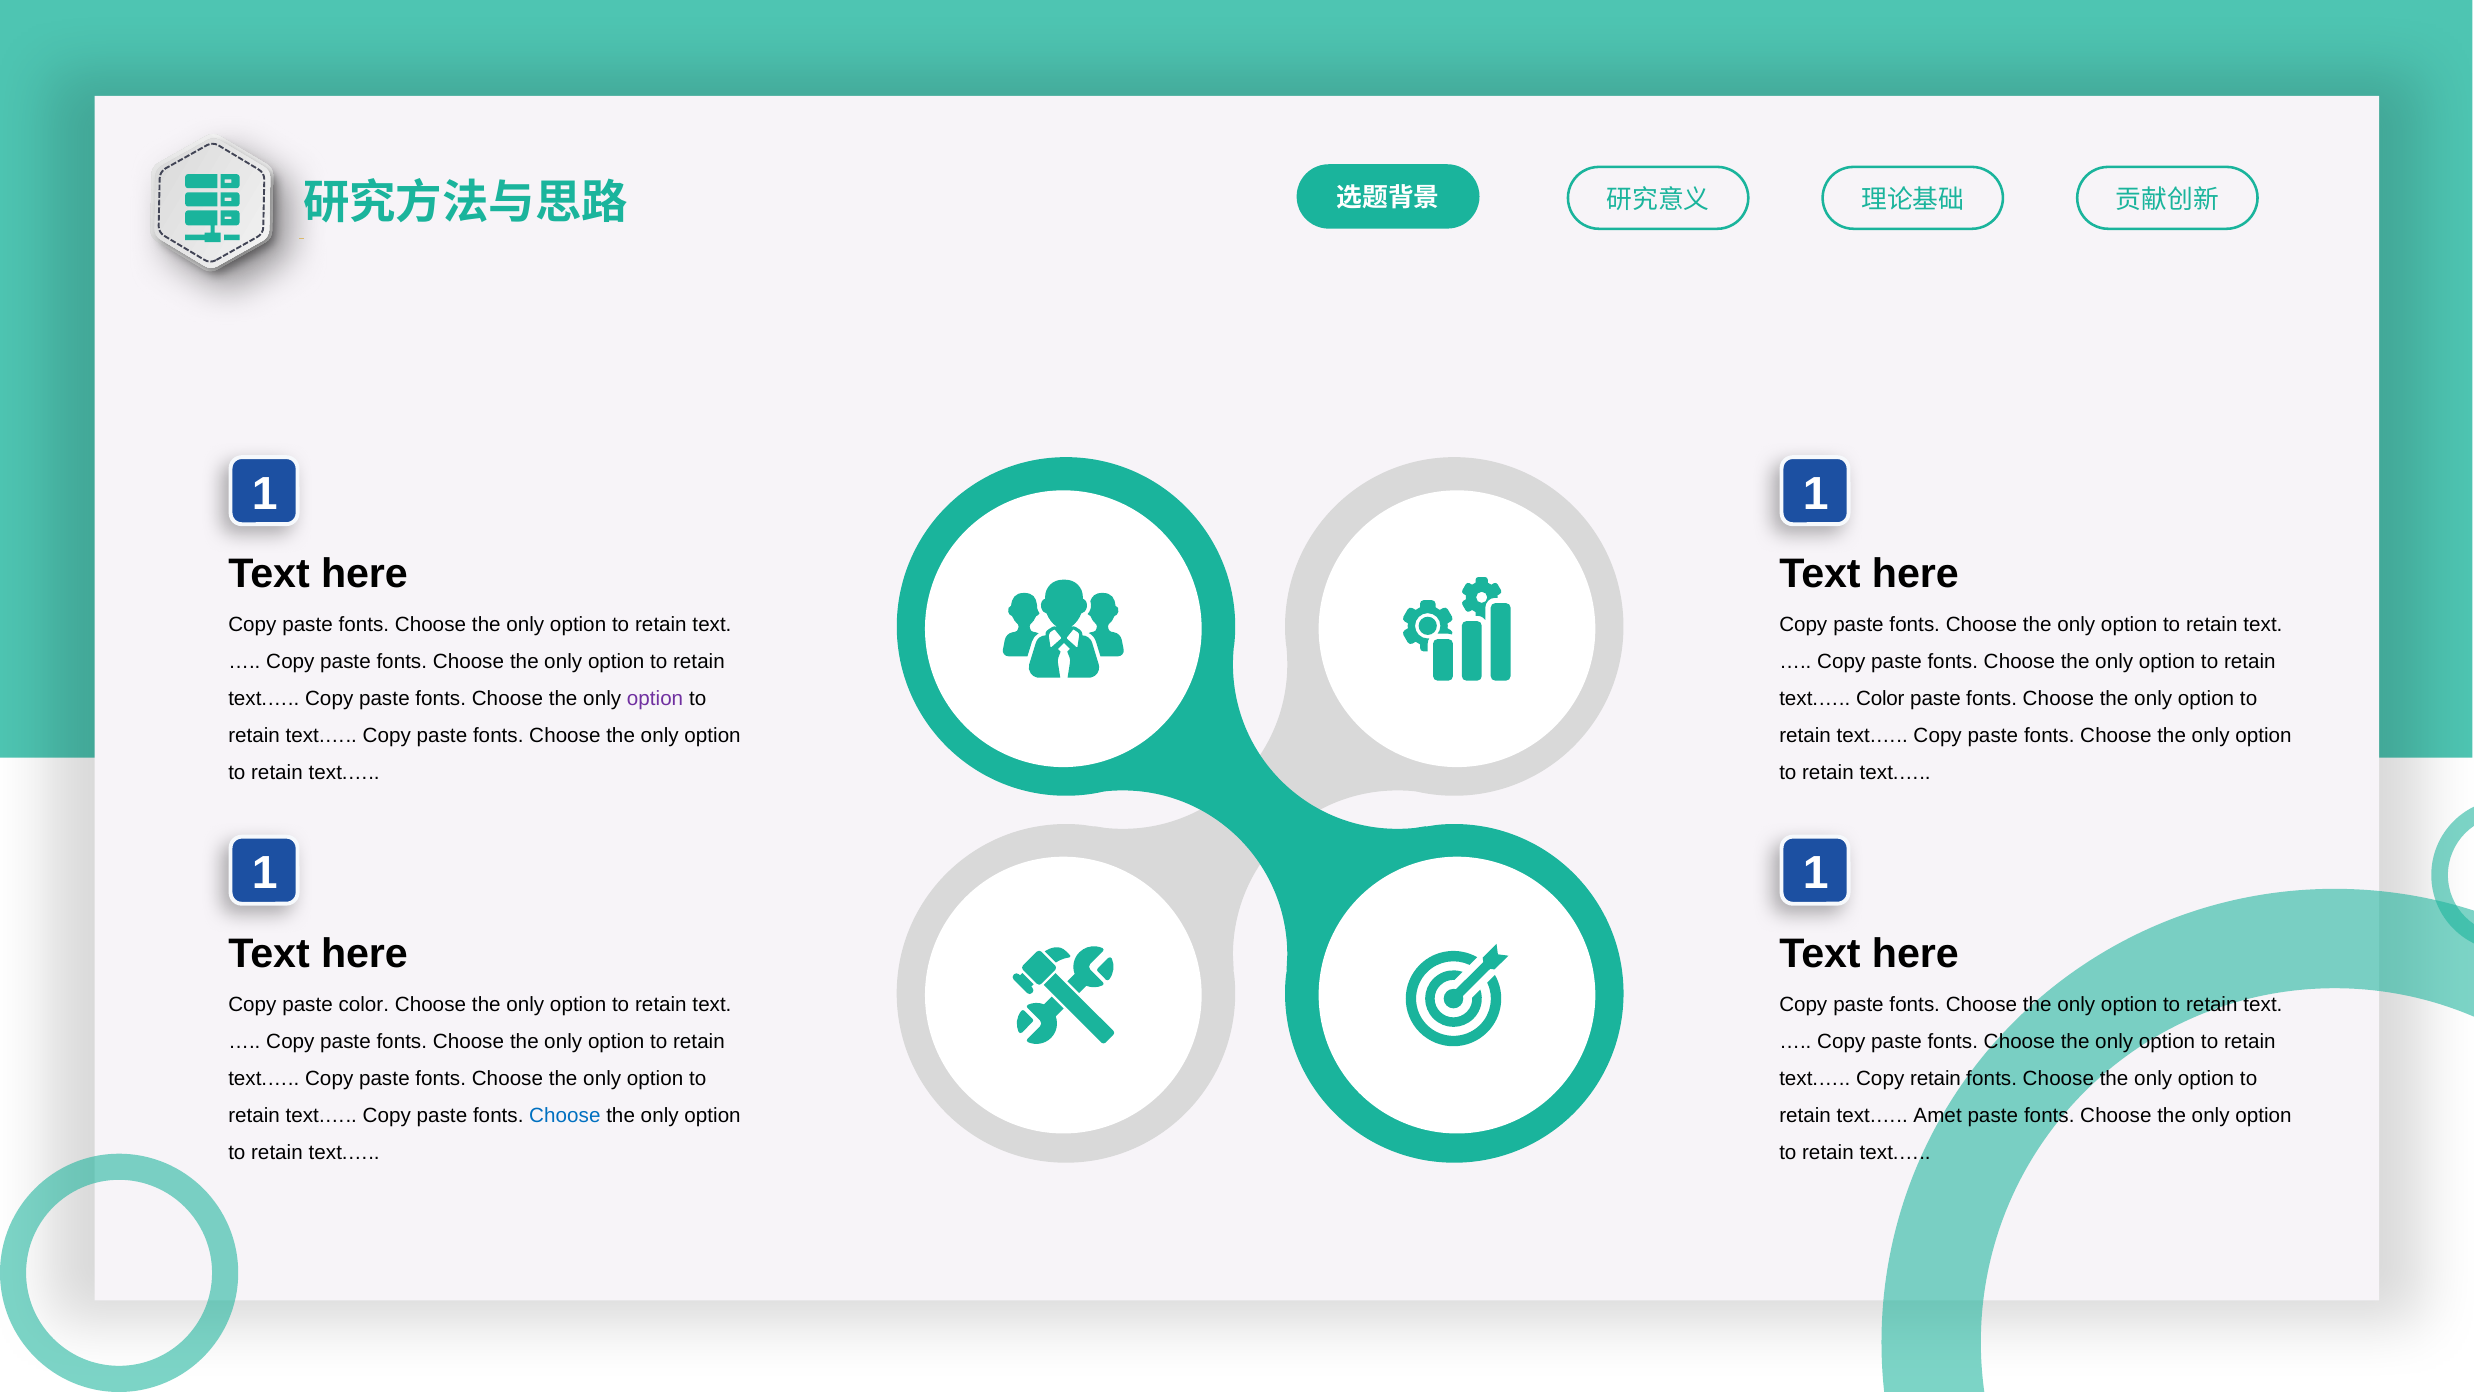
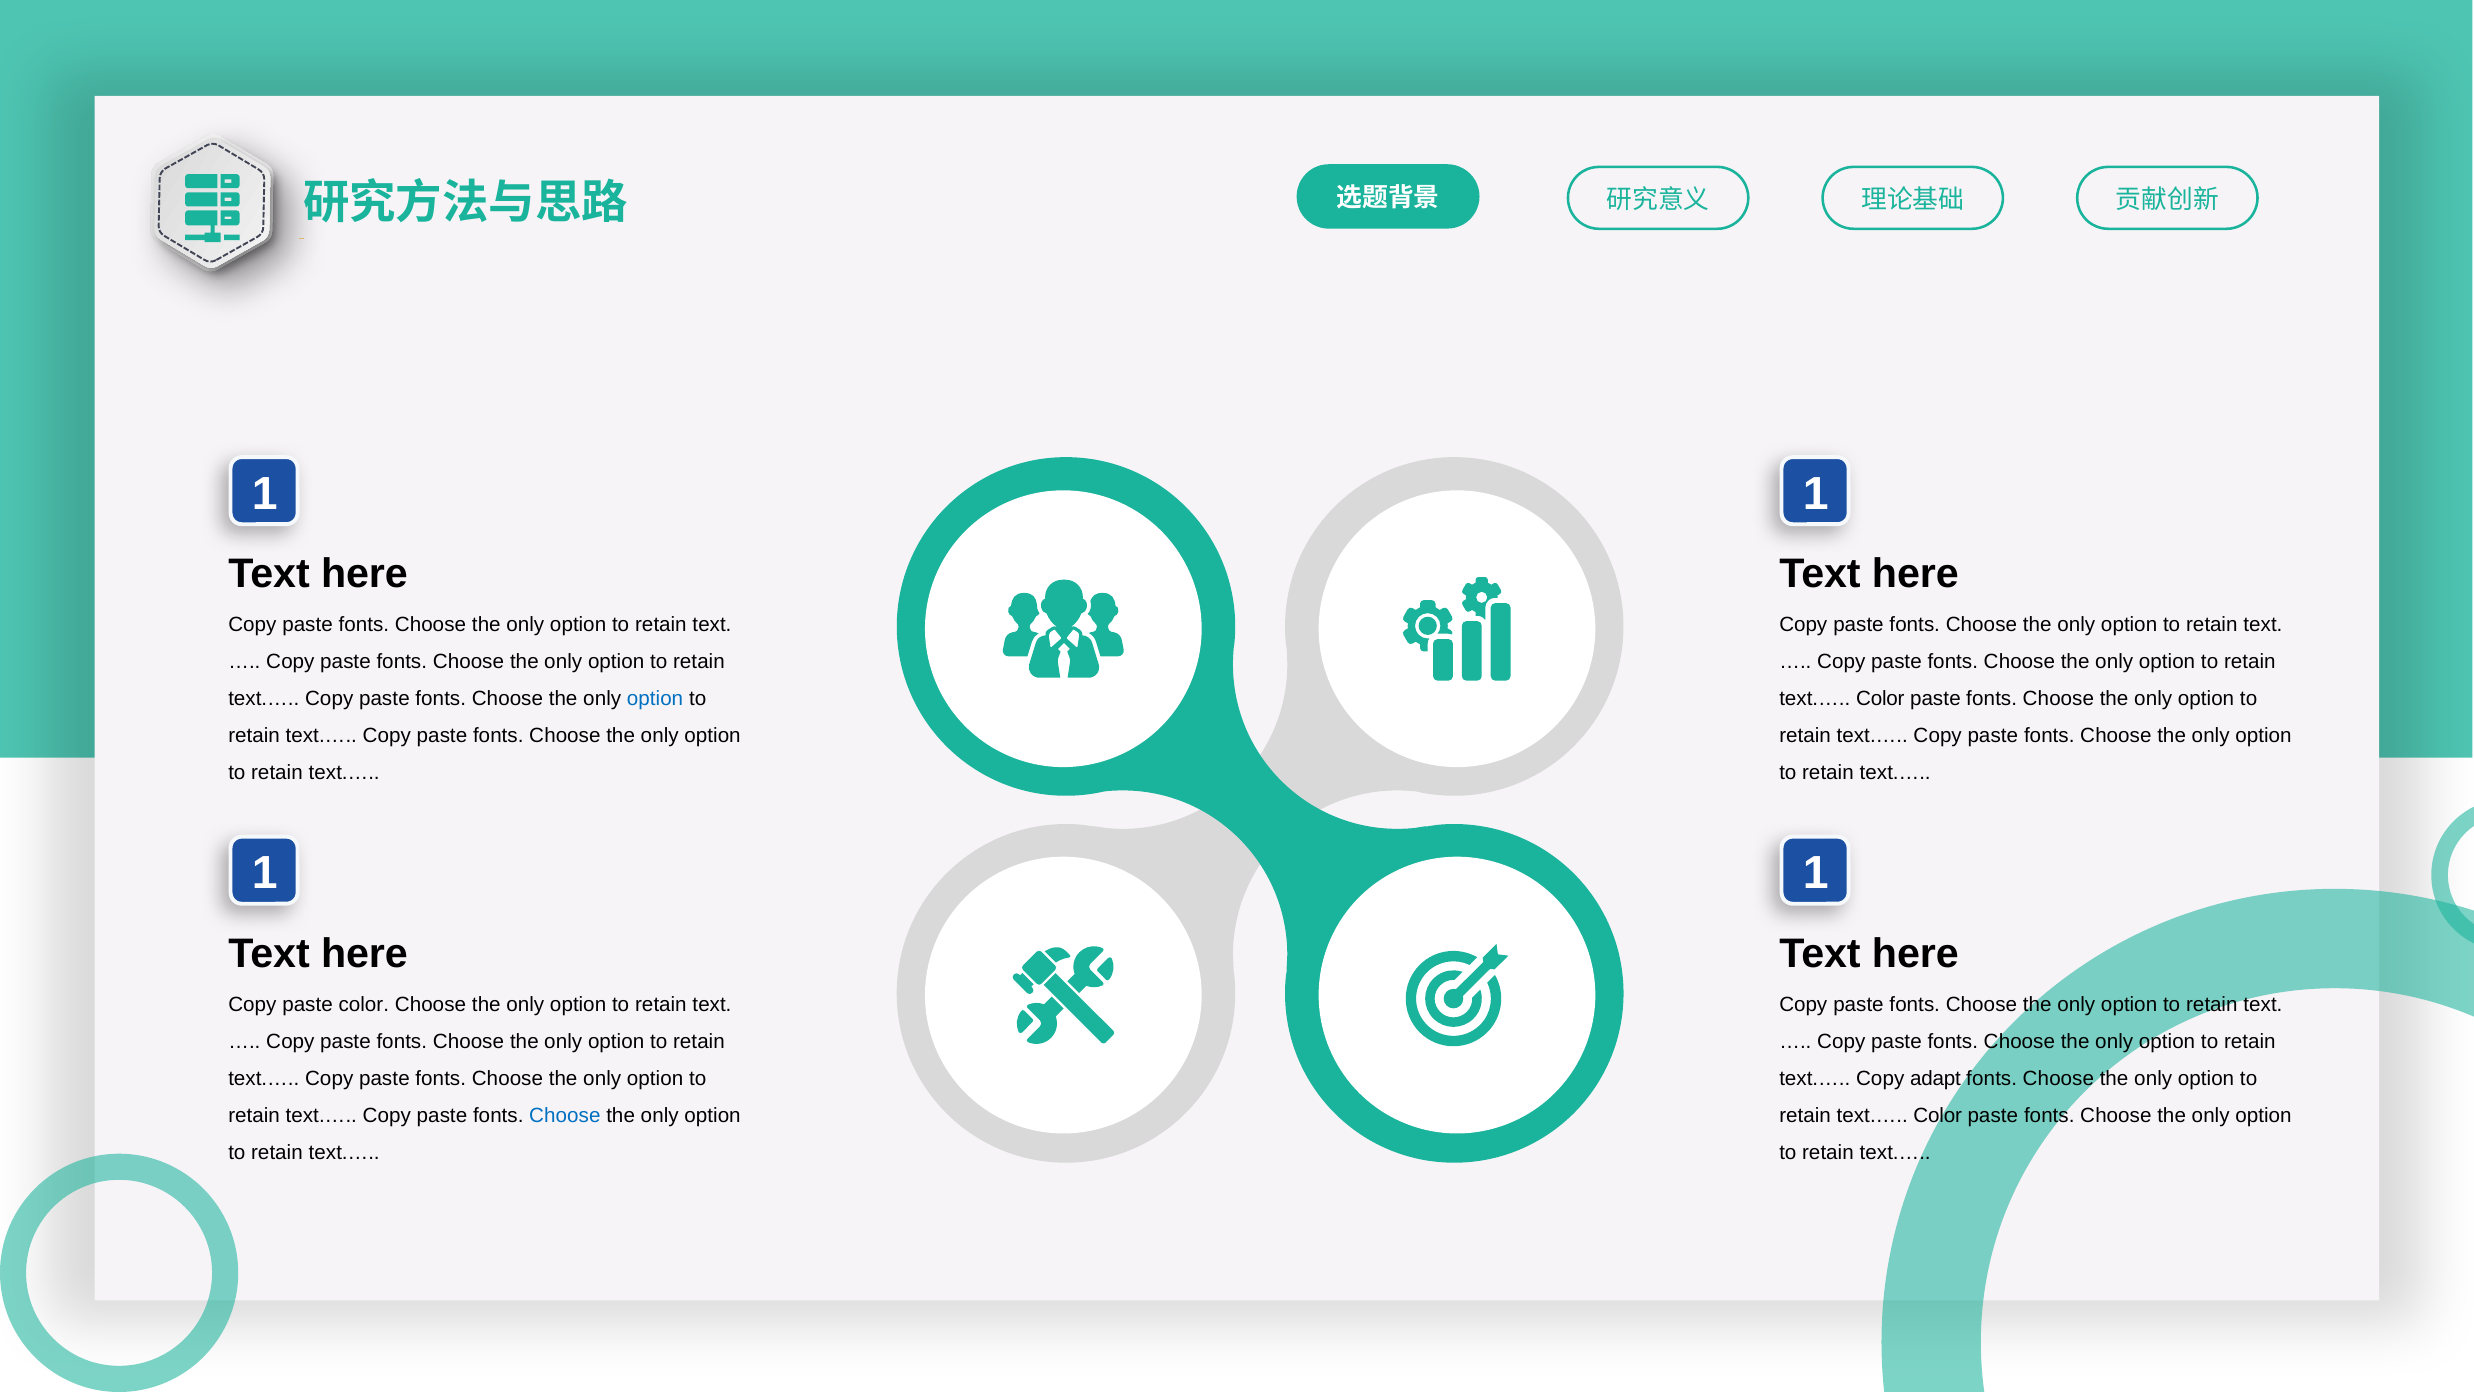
option colour: purple -> blue (655, 699)
Copy retain: retain -> adapt (1936, 1078)
Amet: Amet -> Color (1938, 1115)
